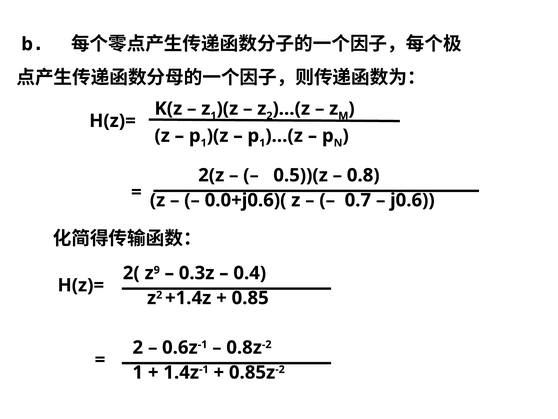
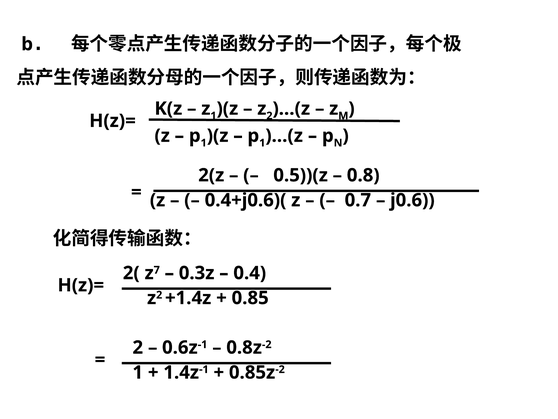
0.0+j0.6)(: 0.0+j0.6)( -> 0.4+j0.6)( (246, 200)
9: 9 -> 7 (157, 270)
